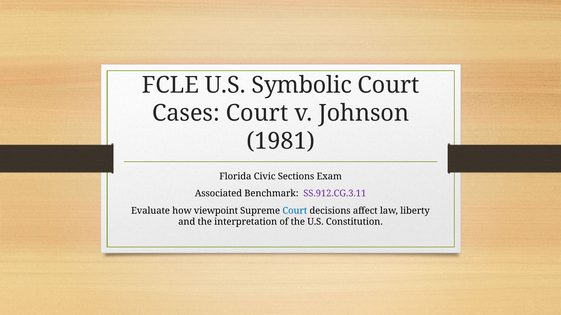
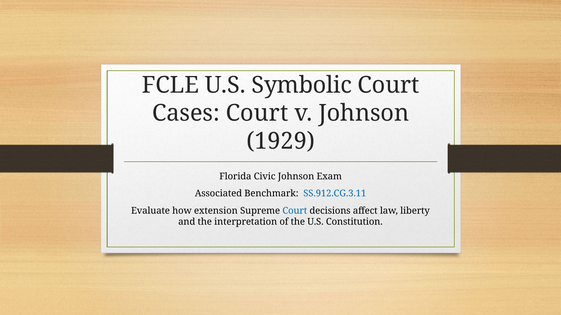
1981: 1981 -> 1929 (281, 141)
Civic Sections: Sections -> Johnson (296, 177)
SS.912.CG.3.11 colour: purple -> blue (335, 194)
viewpoint: viewpoint -> extension (216, 211)
